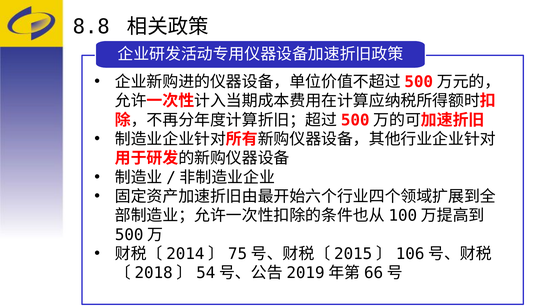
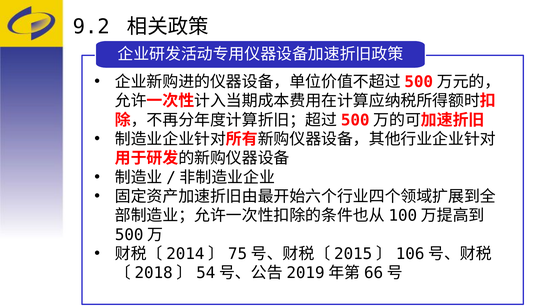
8.8: 8.8 -> 9.2 (91, 27)
